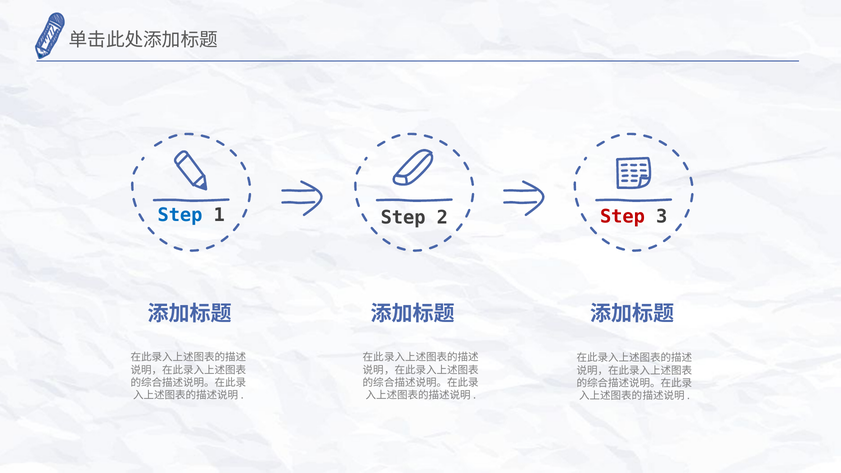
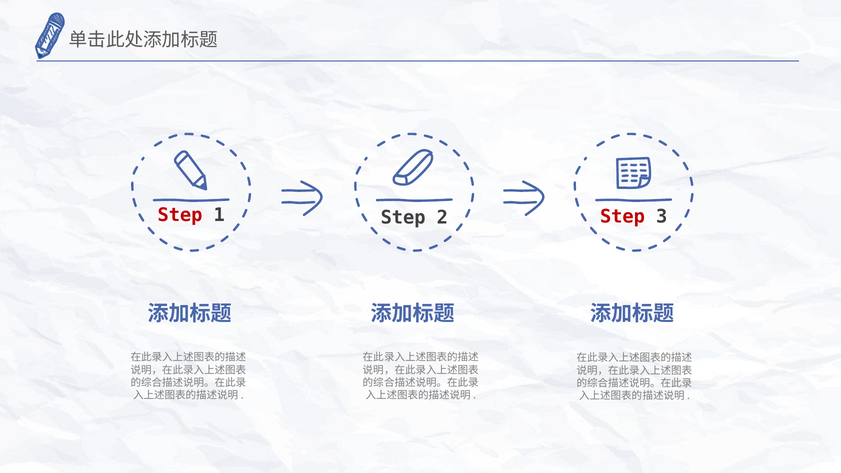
Step colour: blue -> red (180, 215)
